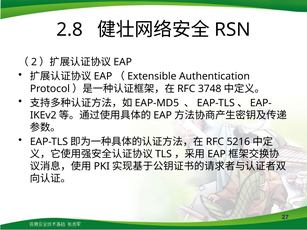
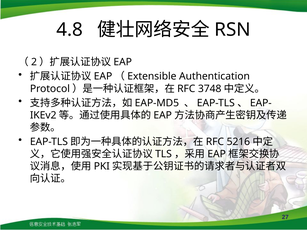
2.8: 2.8 -> 4.8 (70, 30)
